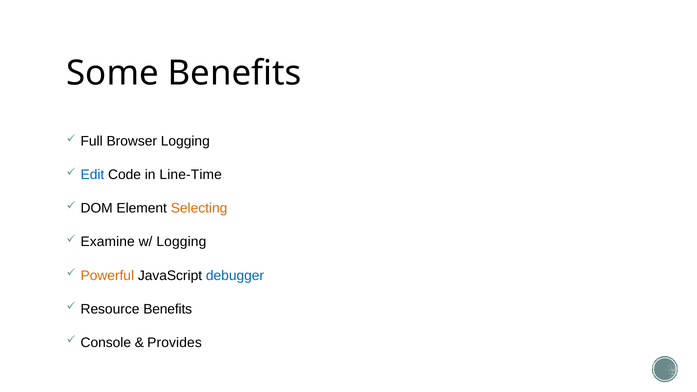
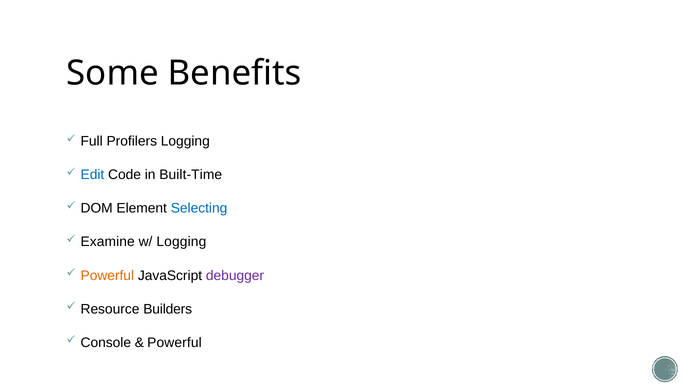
Browser: Browser -> Profilers (132, 141)
Line-Time: Line-Time -> Built-Time (191, 175)
Selecting colour: orange -> blue (199, 208)
debugger colour: blue -> purple (235, 276)
Resource Benefits: Benefits -> Builders (168, 309)
Provides: Provides -> Powerful (175, 343)
